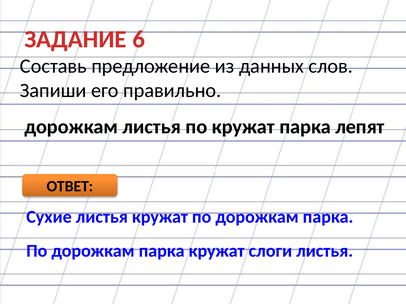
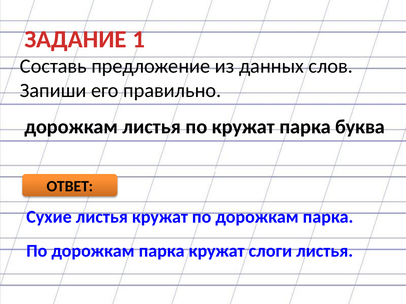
6: 6 -> 1 (139, 39)
лепят: лепят -> буква (360, 127)
